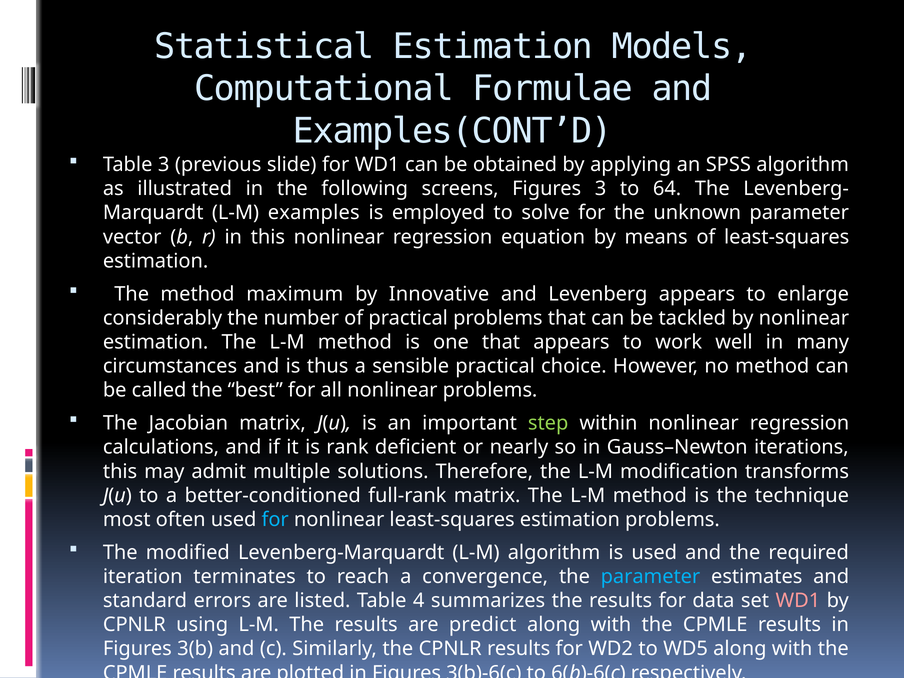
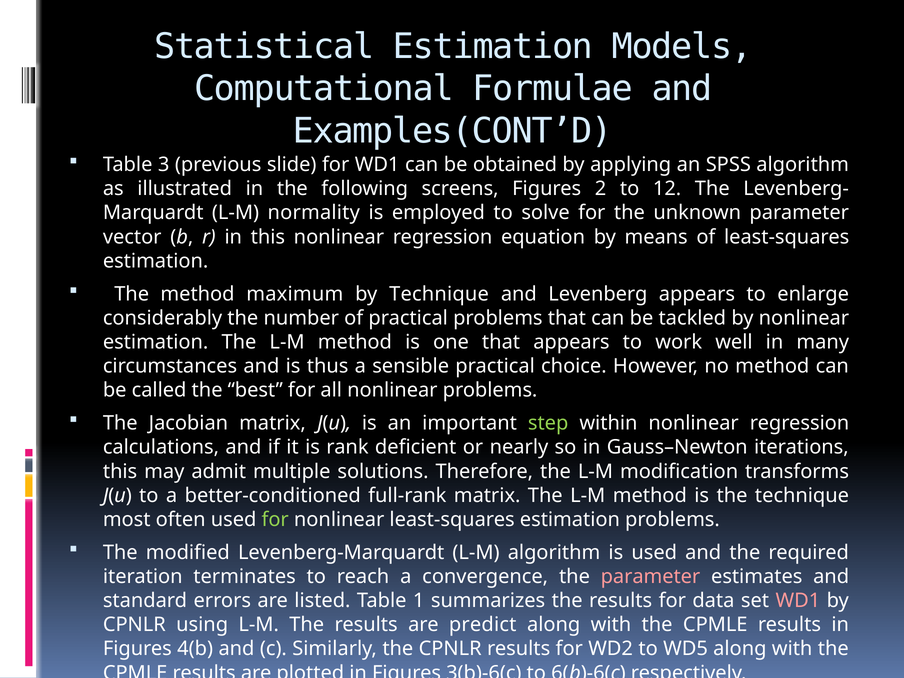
Figures 3: 3 -> 2 (601, 189)
64: 64 -> 12 (667, 189)
examples: examples -> normality (314, 213)
by Innovative: Innovative -> Technique (439, 294)
for colour: light blue -> light green (275, 520)
parameter colour: light blue -> pink (650, 577)
4: 4 -> 1 (419, 601)
3(b: 3(b -> 4(b (195, 649)
